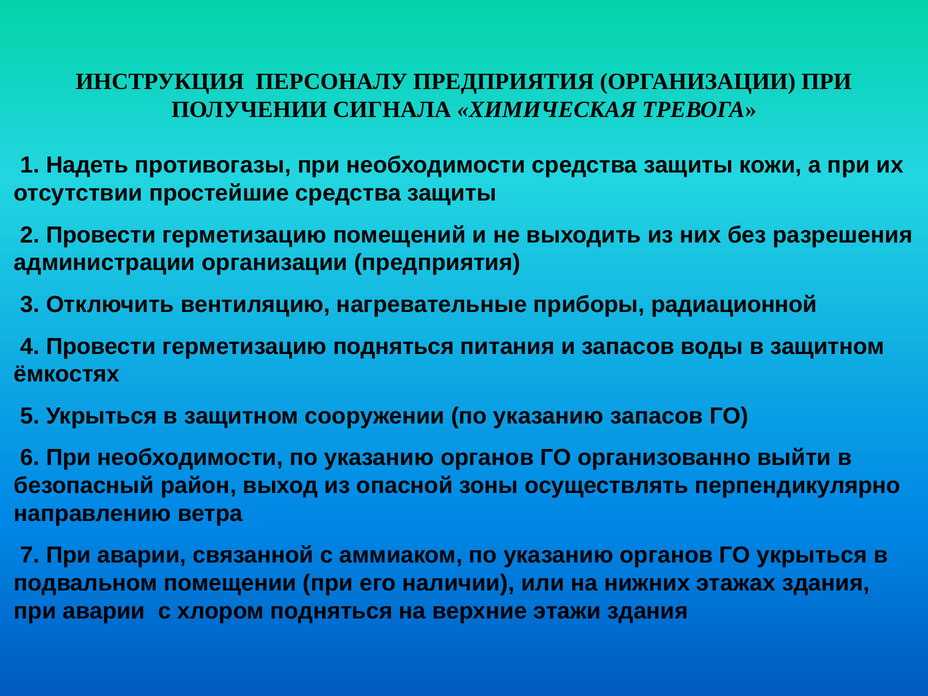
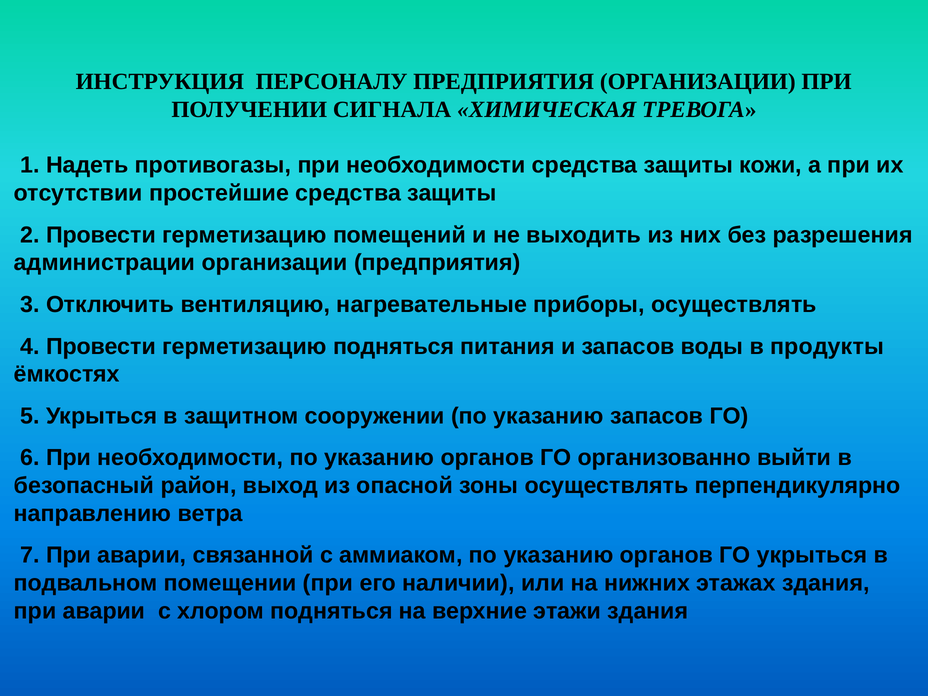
приборы радиационной: радиационной -> осуществлять (734, 305)
воды в защитном: защитном -> продукты (827, 346)
